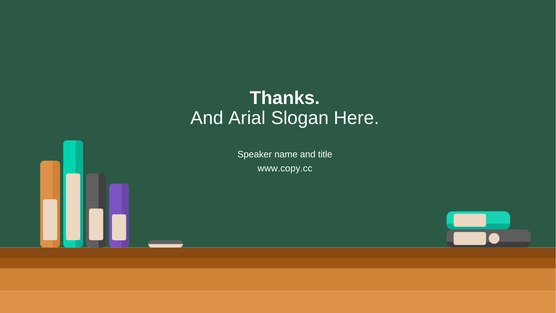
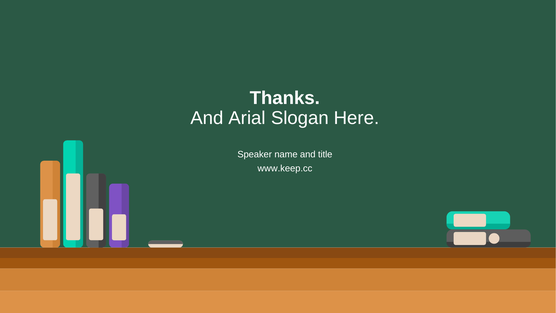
www.copy.cc: www.copy.cc -> www.keep.cc (285, 168)
